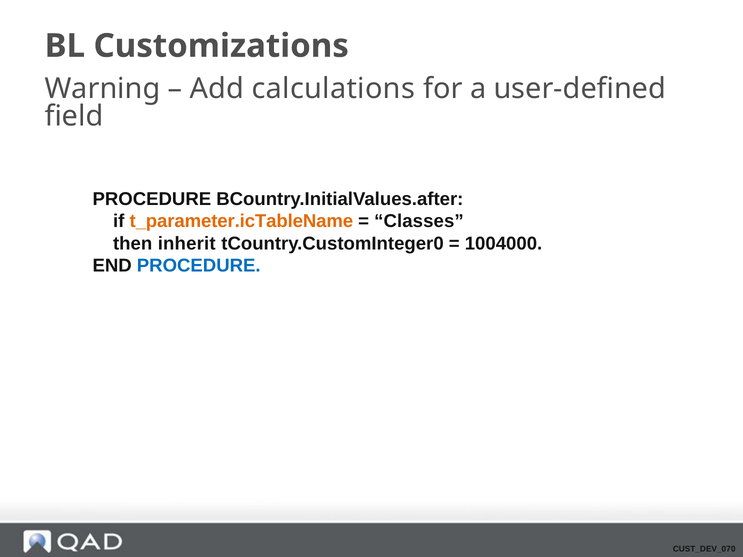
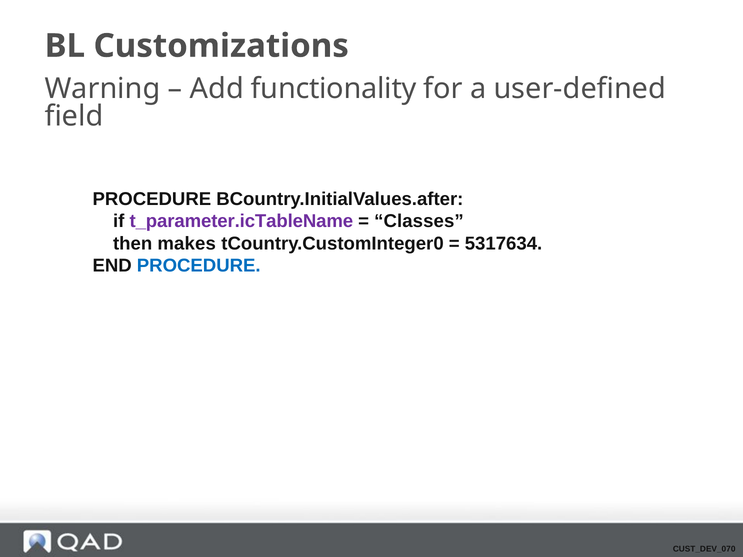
calculations: calculations -> functionality (334, 89)
t_parameter.icTableName colour: orange -> purple (241, 221)
inherit: inherit -> makes (187, 244)
1004000: 1004000 -> 5317634 (504, 244)
